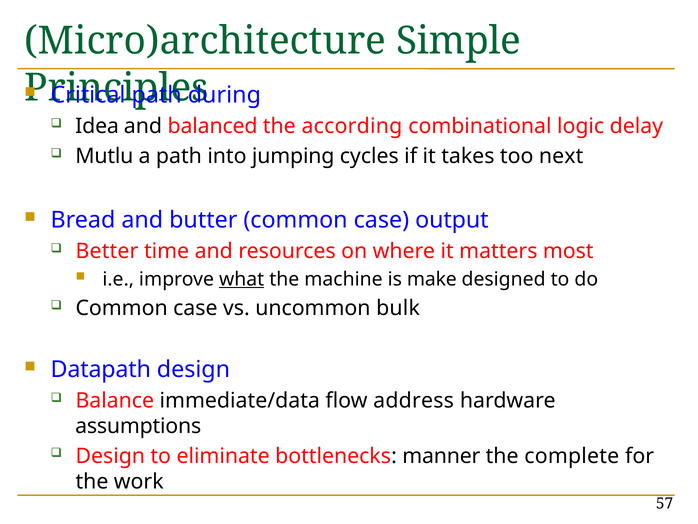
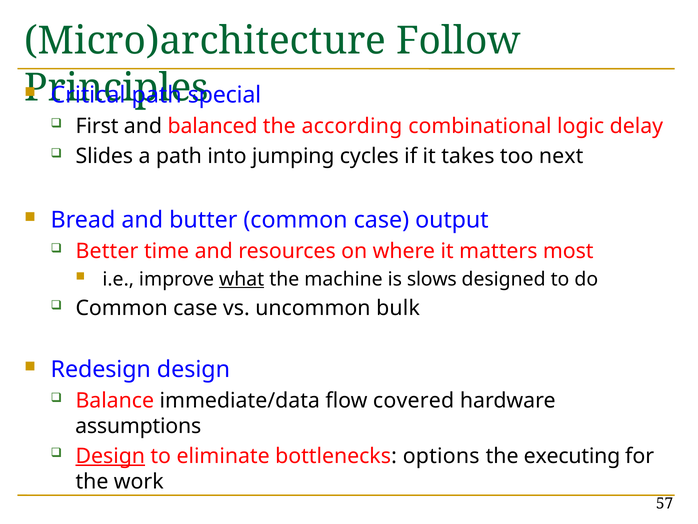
Simple: Simple -> Follow (458, 41)
during: during -> special (224, 95)
Idea: Idea -> First (97, 126)
Mutlu: Mutlu -> Slides (104, 156)
make: make -> slows (432, 279)
Datapath: Datapath -> Redesign (101, 369)
address: address -> covered (414, 400)
Design underline: none -> present (110, 456)
manner: manner -> options (441, 456)
complete: complete -> executing (572, 456)
